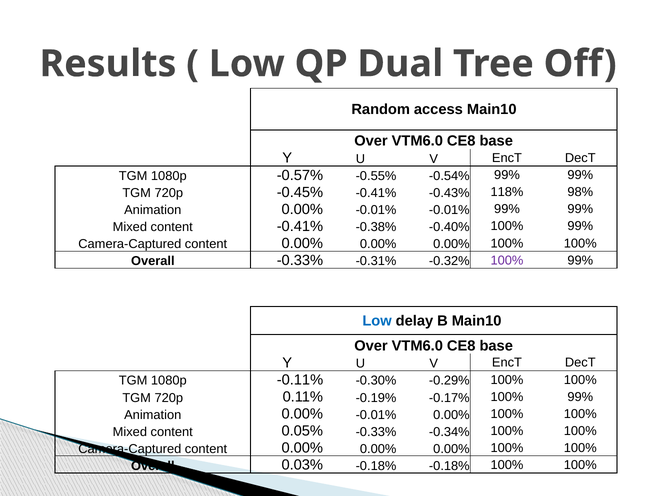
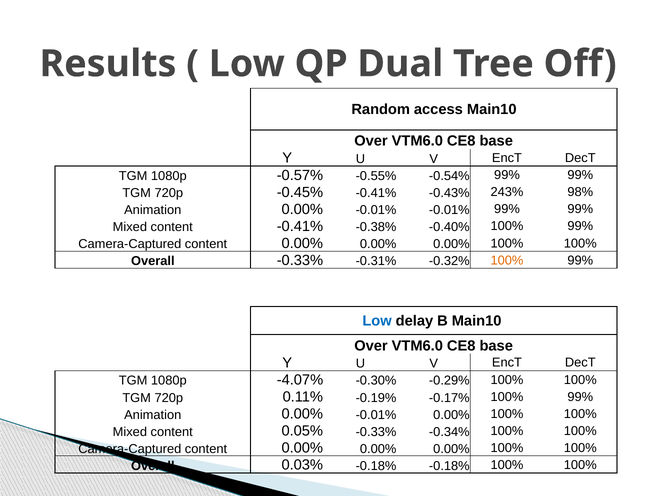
118%: 118% -> 243% (507, 192)
100% colour: purple -> orange (507, 260)
-0.11%: -0.11% -> -4.07% (300, 380)
